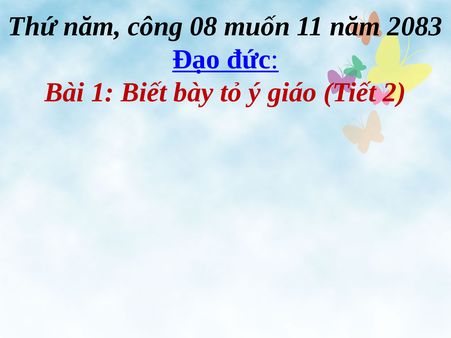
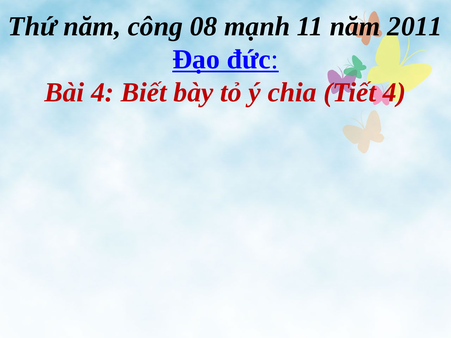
muốn: muốn -> mạnh (257, 26)
2083: 2083 -> 2011 (415, 26)
Bài 1: 1 -> 4 (103, 93)
giáo: giáo -> chia (292, 93)
Tiết 2: 2 -> 4 (394, 93)
